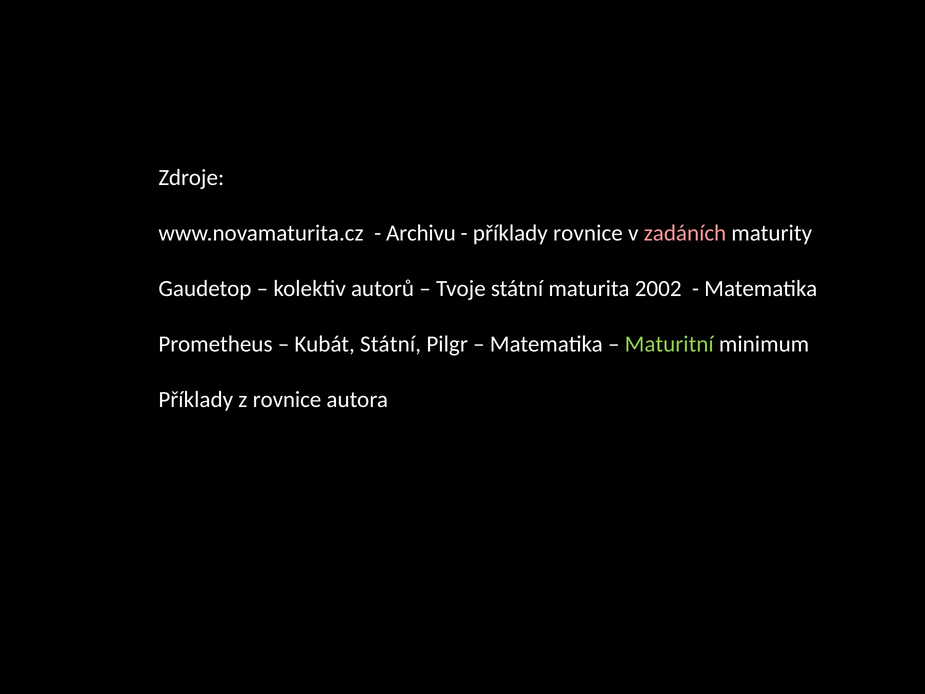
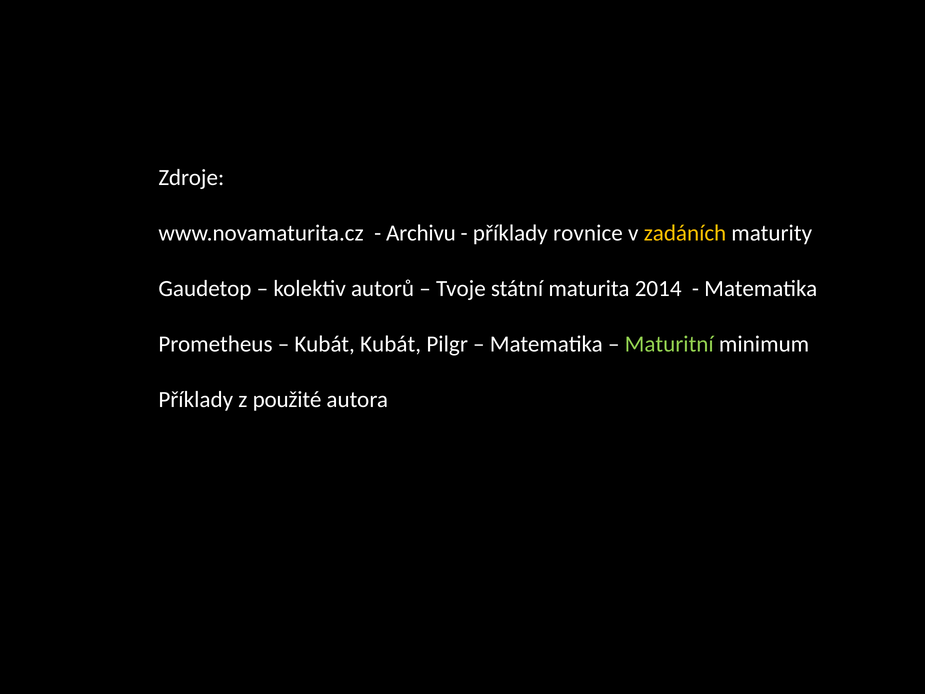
zadáních colour: pink -> yellow (685, 233)
2002: 2002 -> 2014 (658, 289)
Kubát Státní: Státní -> Kubát (391, 344)
z rovnice: rovnice -> použité (287, 400)
